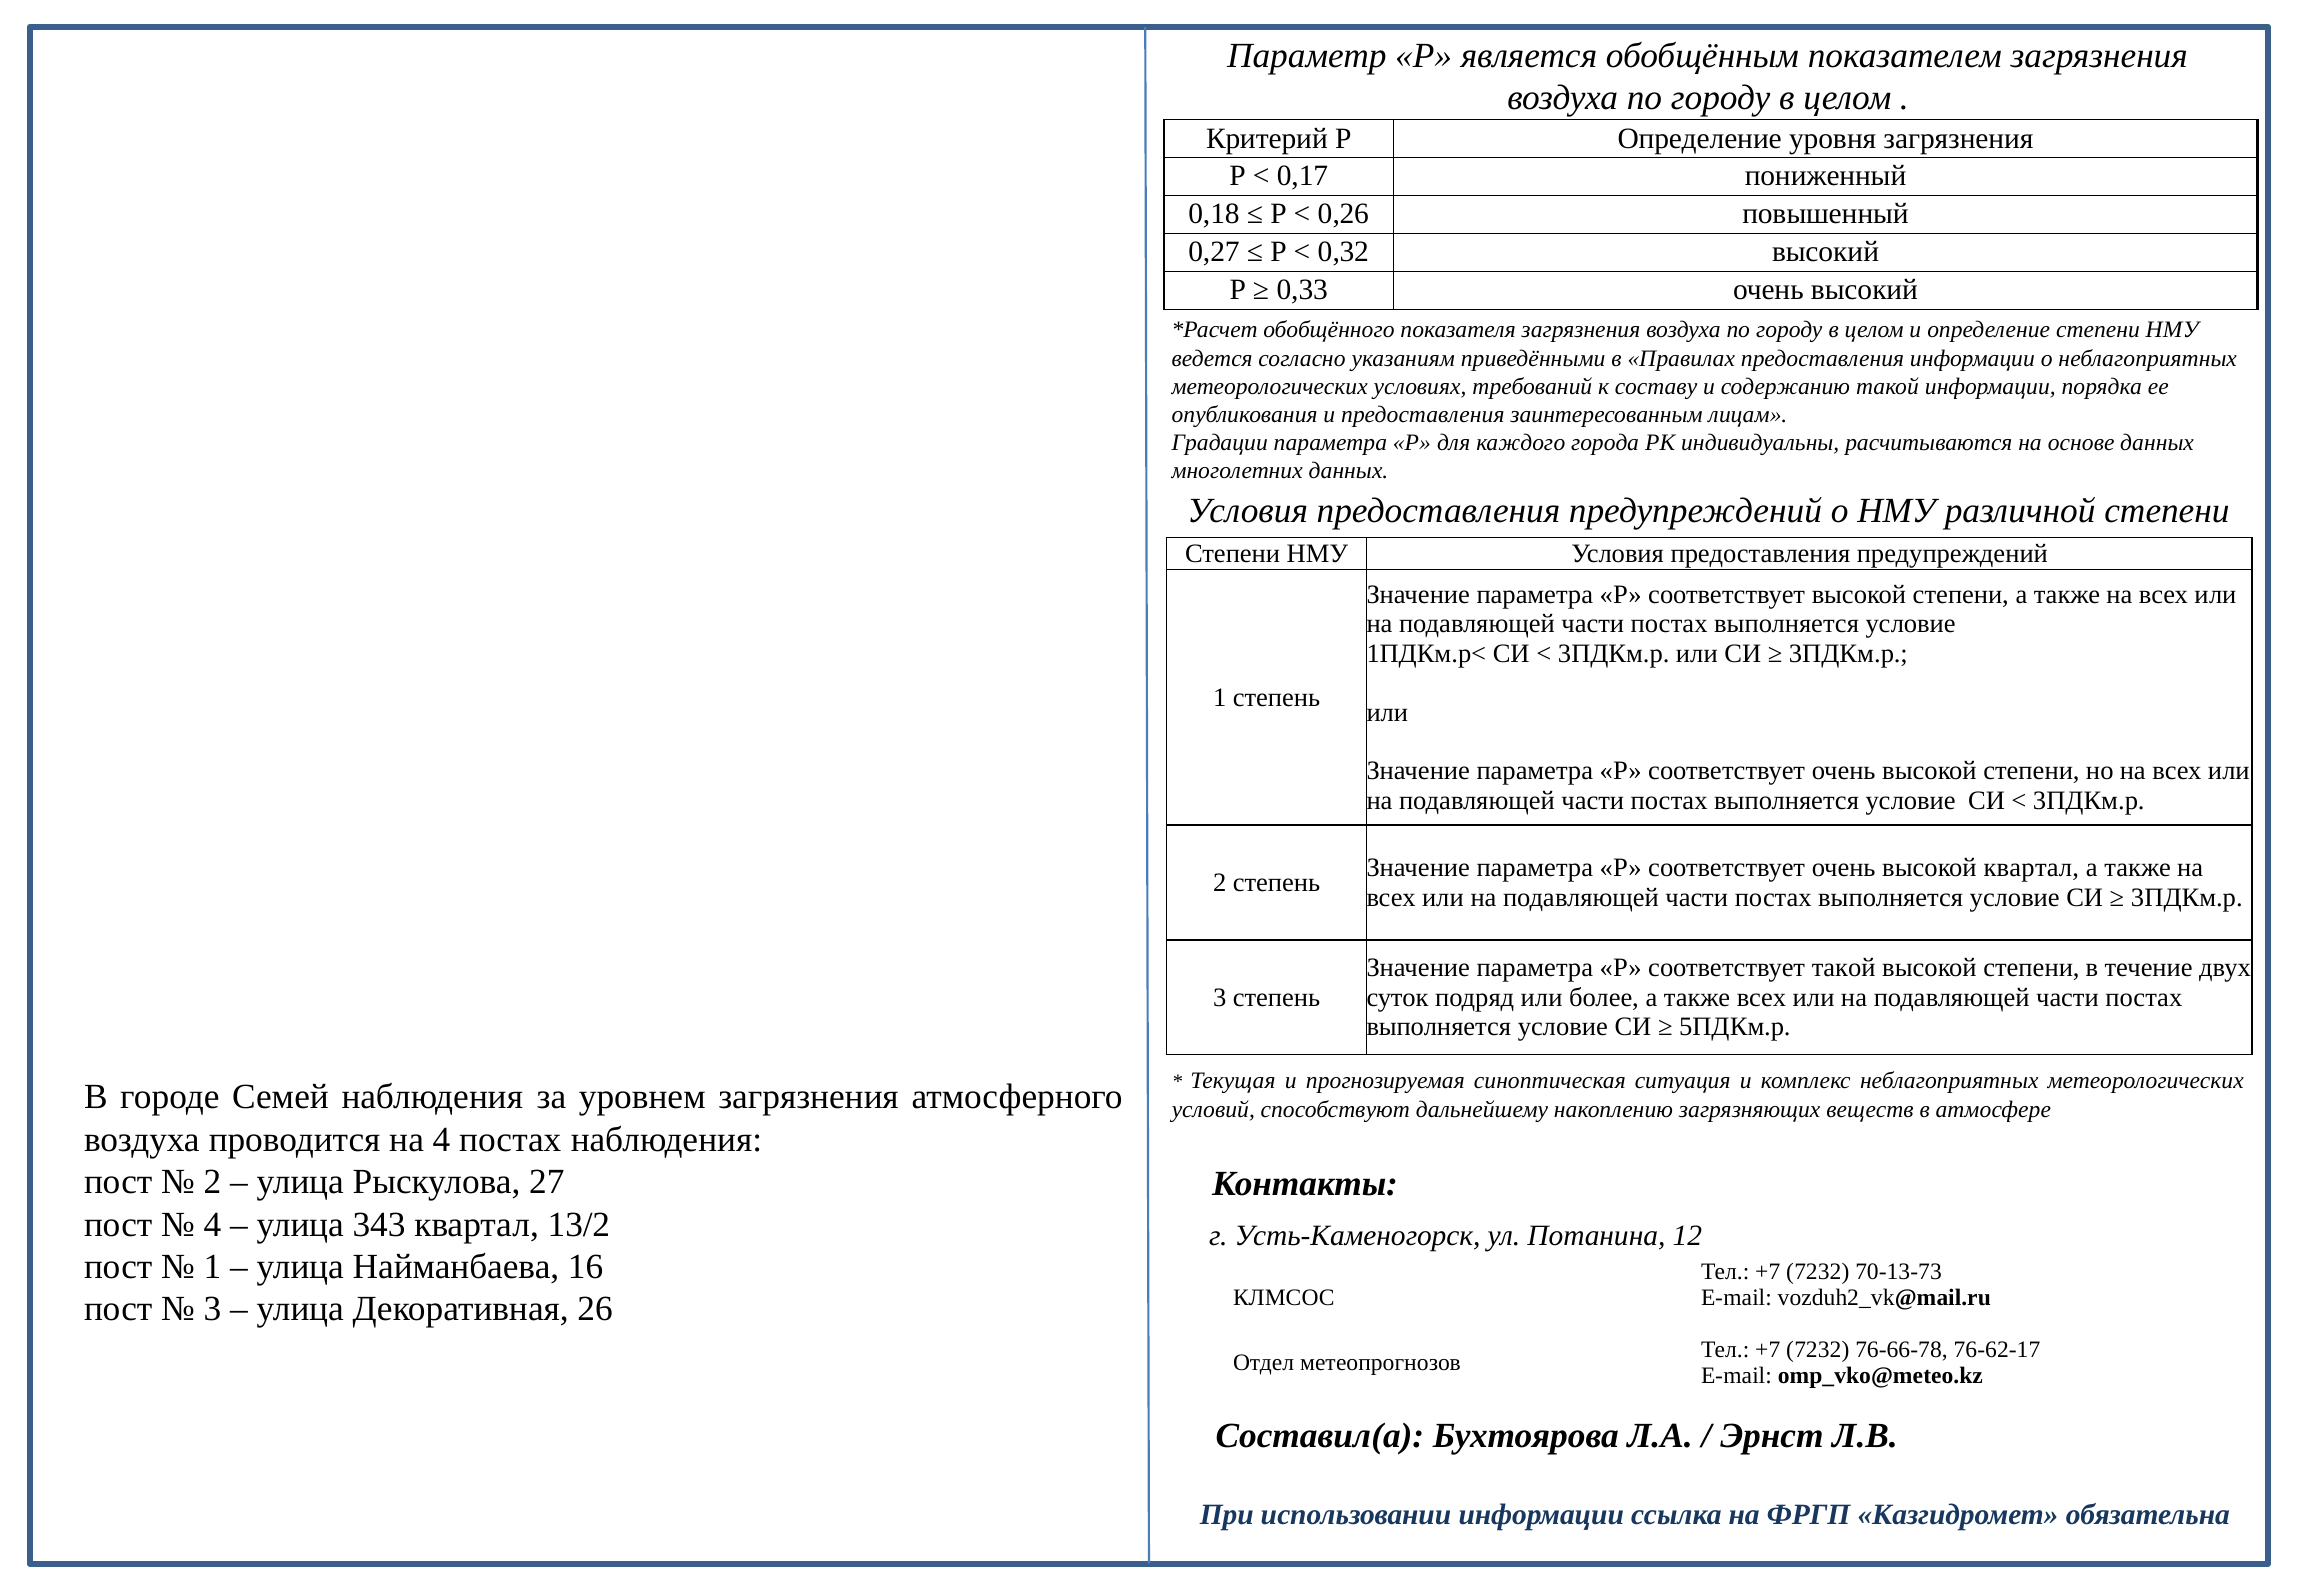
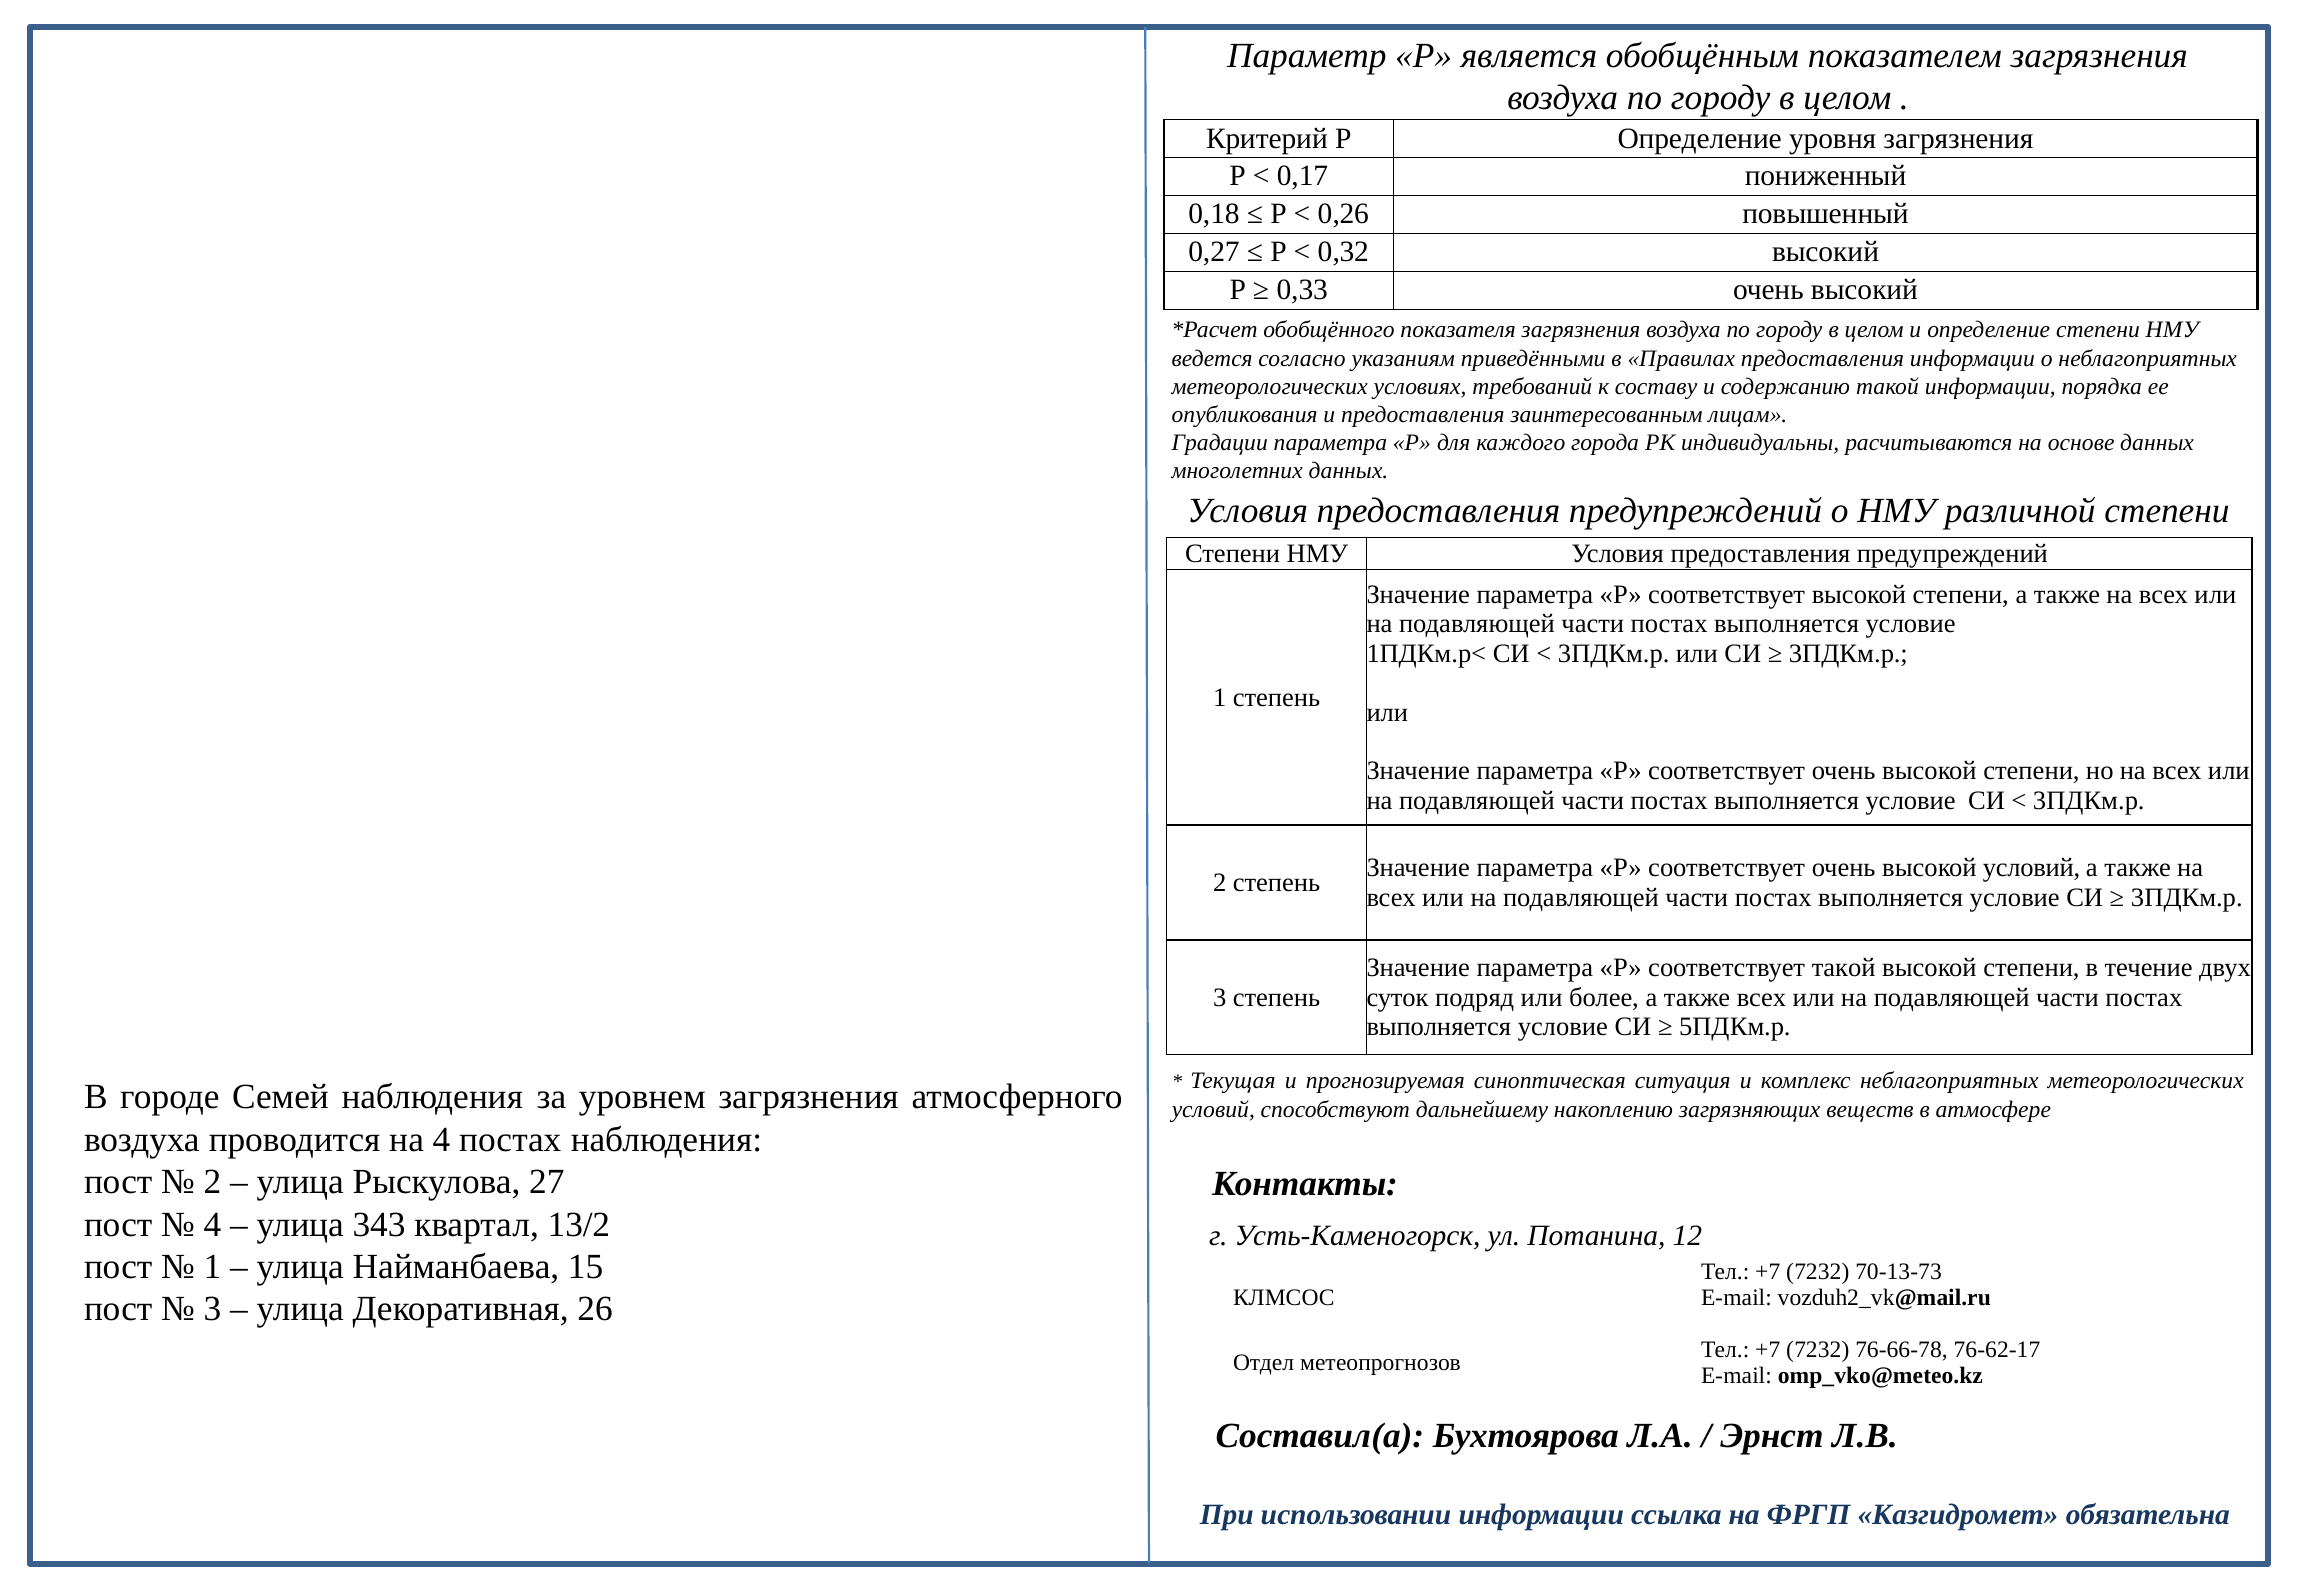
высокой квартал: квартал -> условий (2032, 868)
16: 16 -> 15 (586, 1267)
